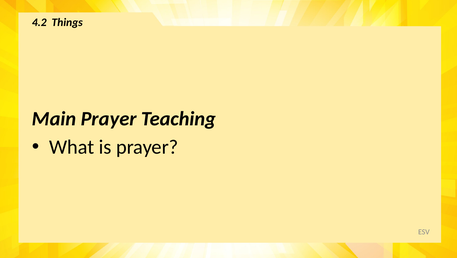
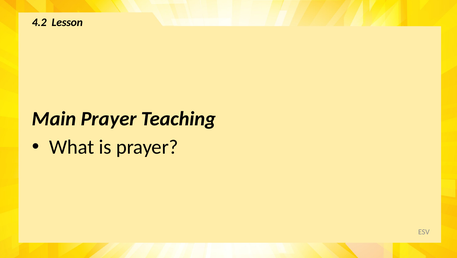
Things: Things -> Lesson (67, 22)
